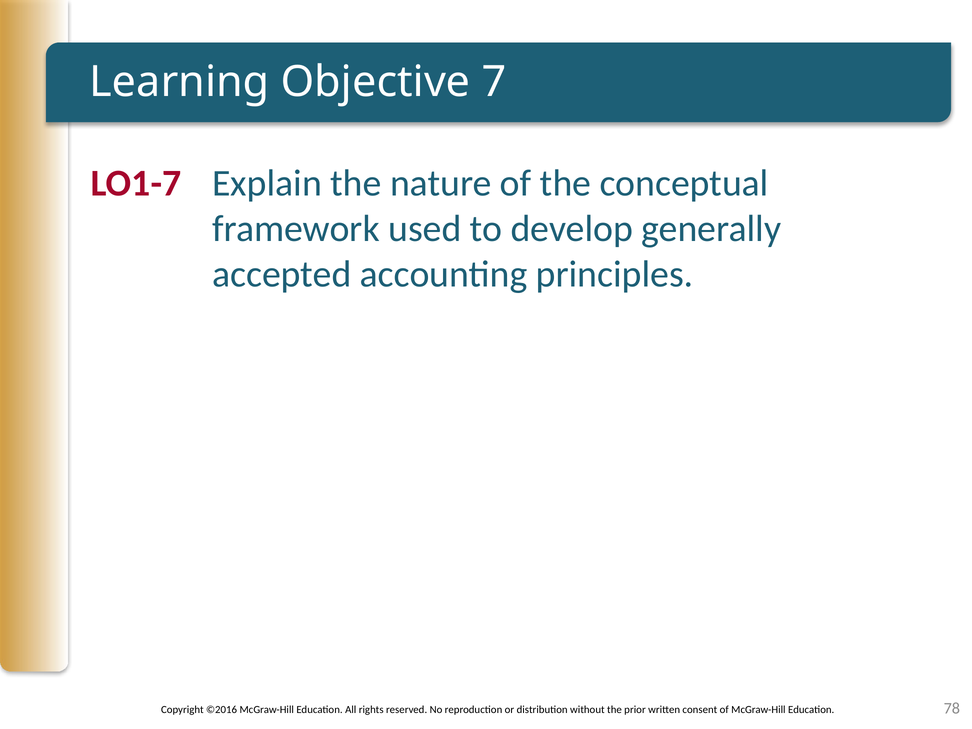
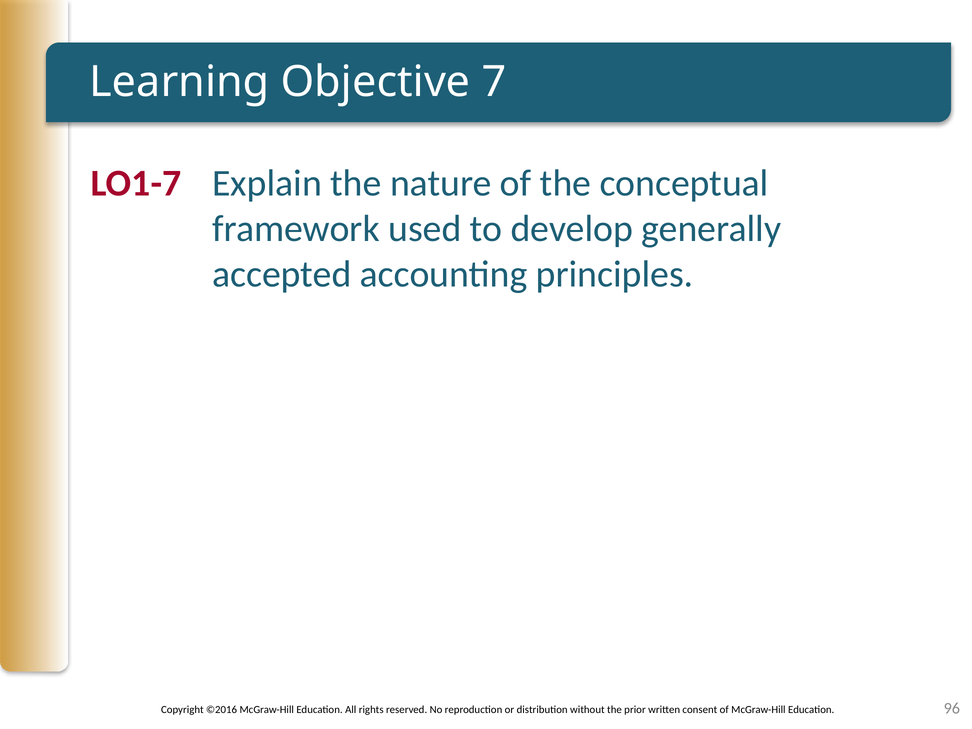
78: 78 -> 96 (952, 708)
